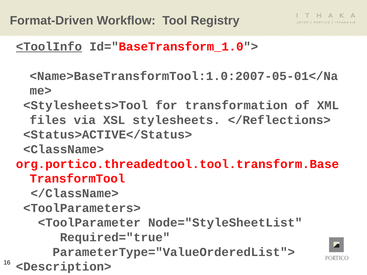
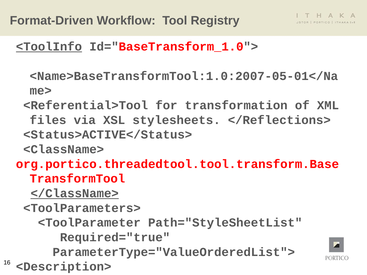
<Stylesheets>Tool: <Stylesheets>Tool -> <Referential>Tool (86, 105)
</ClassName> underline: none -> present (75, 194)
Node="StyleSheetList: Node="StyleSheetList -> Path="StyleSheetList (225, 223)
